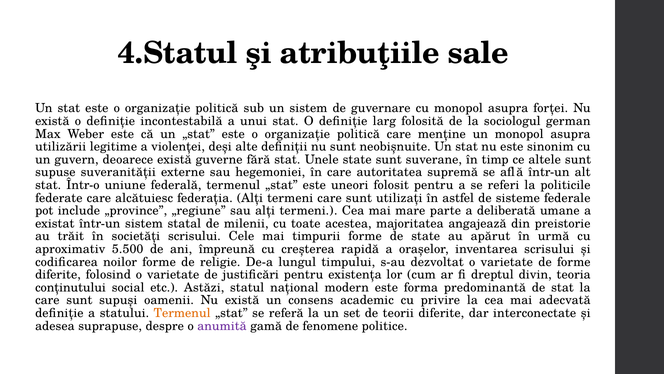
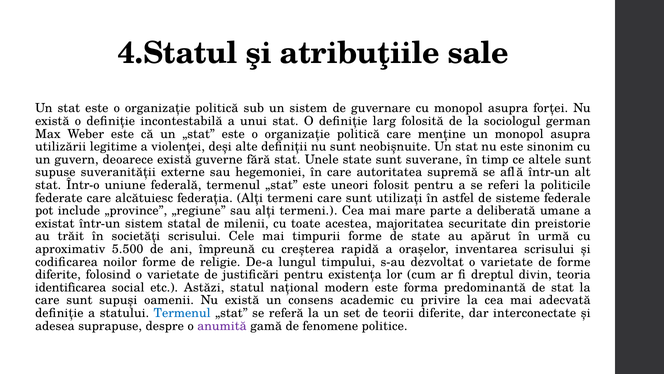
angajează: angajează -> securitate (477, 223)
conținutului: conținutului -> identificarea (71, 287)
Termenul colour: orange -> blue (182, 313)
